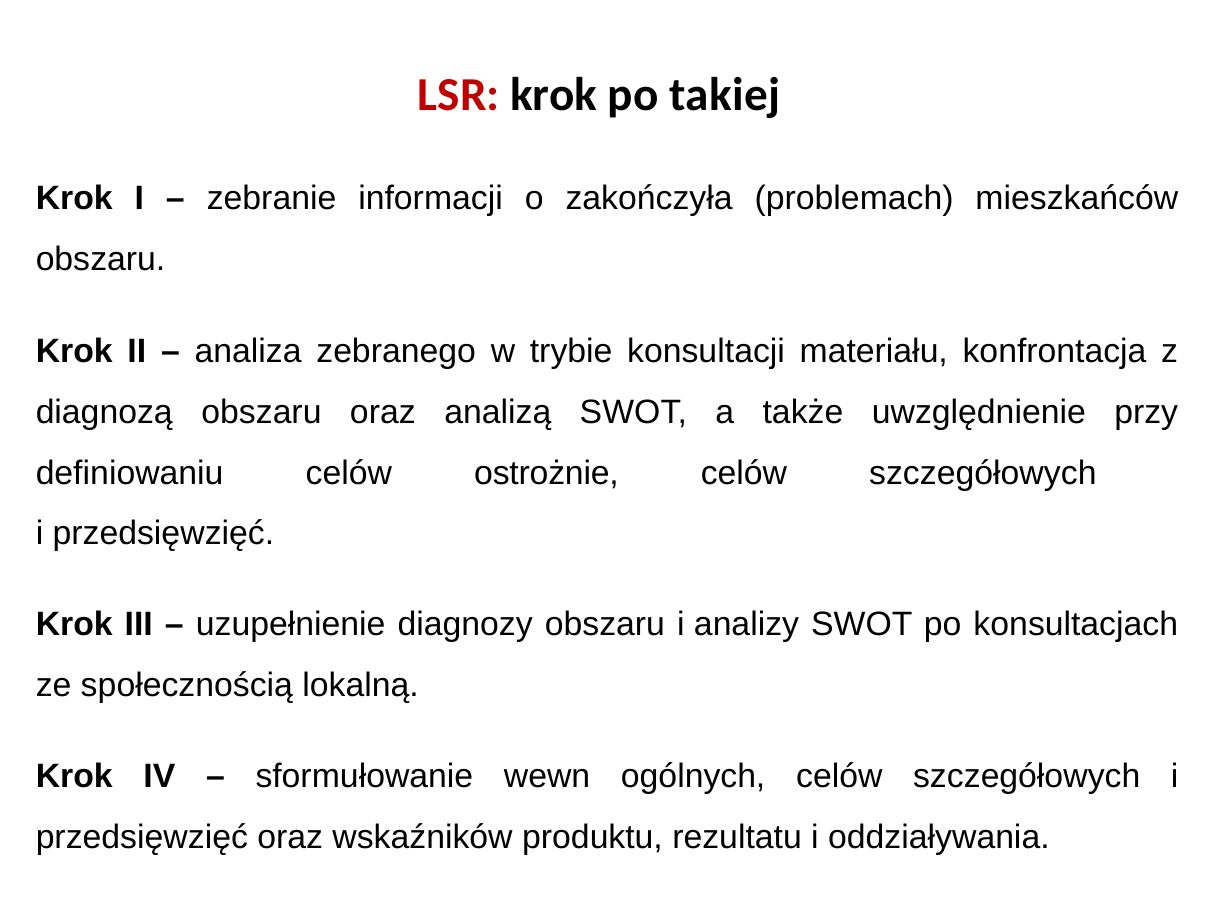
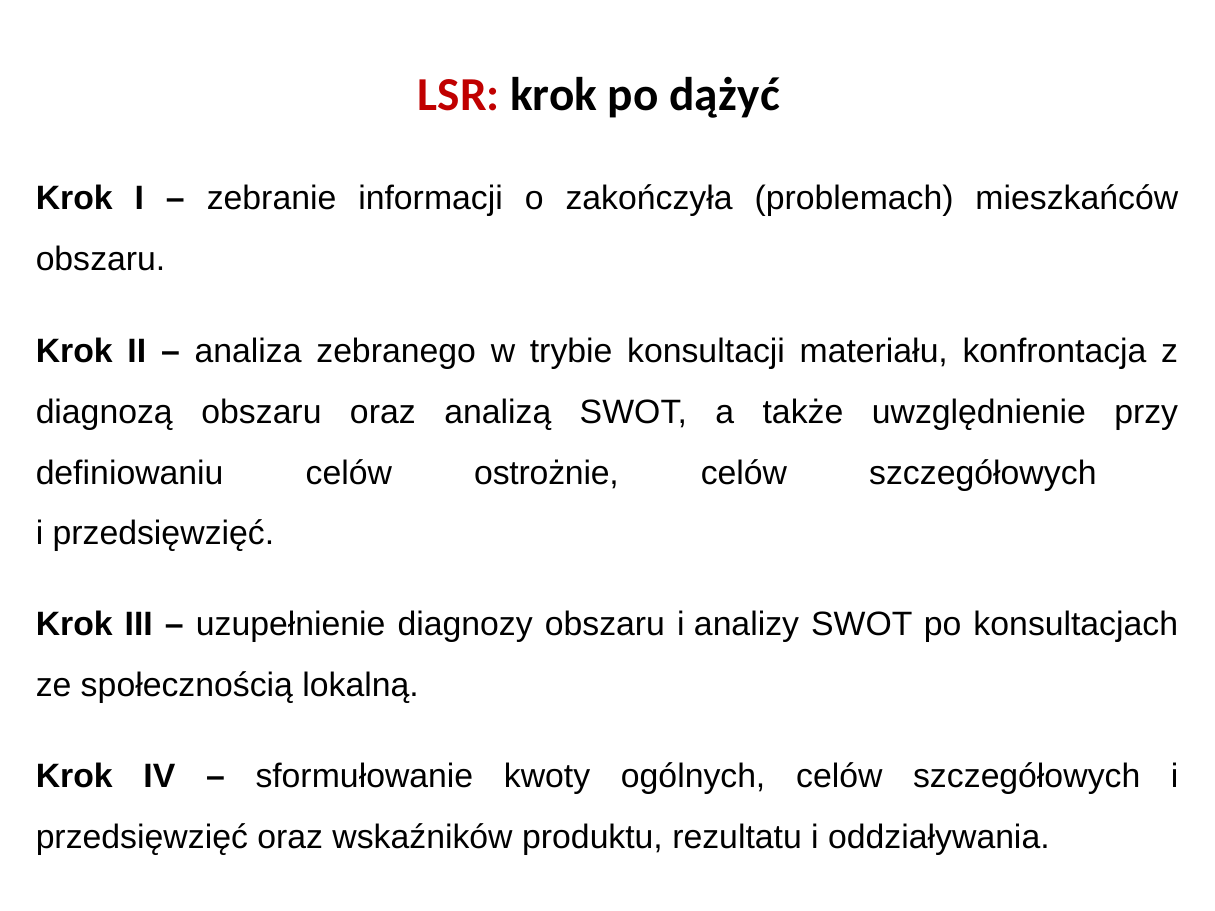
takiej: takiej -> dążyć (725, 95)
wewn: wewn -> kwoty (547, 777)
